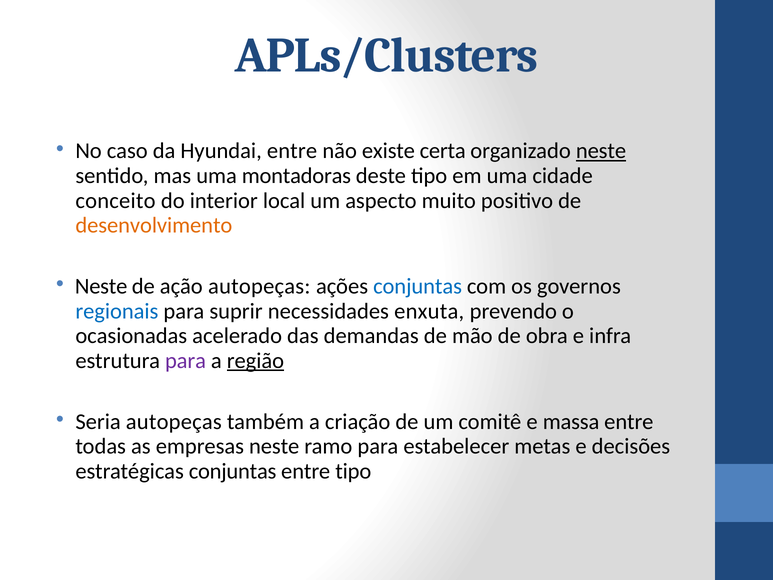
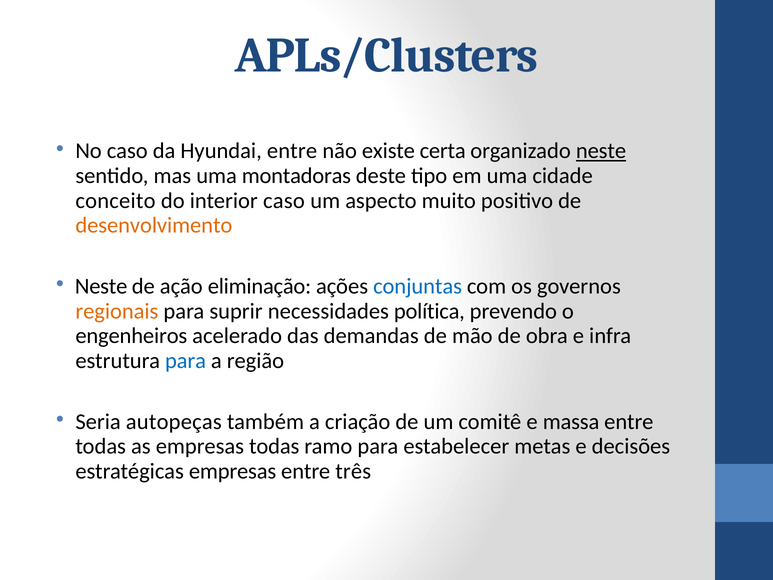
interior local: local -> caso (284, 201)
ação autopeças: autopeças -> eliminação (259, 286)
regionais colour: blue -> orange (117, 311)
enxuta: enxuta -> política (429, 311)
ocasionadas: ocasionadas -> engenheiros (131, 336)
para colour: purple -> blue (185, 361)
região underline: present -> none (255, 361)
empresas neste: neste -> todas (274, 446)
estratégicas conjuntas: conjuntas -> empresas (233, 471)
entre tipo: tipo -> três (353, 471)
